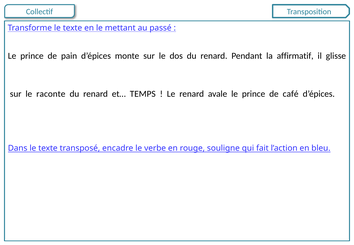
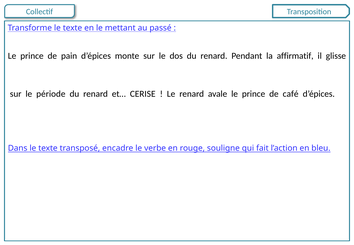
raconte: raconte -> période (51, 94)
TEMPS: TEMPS -> CERISE (143, 94)
